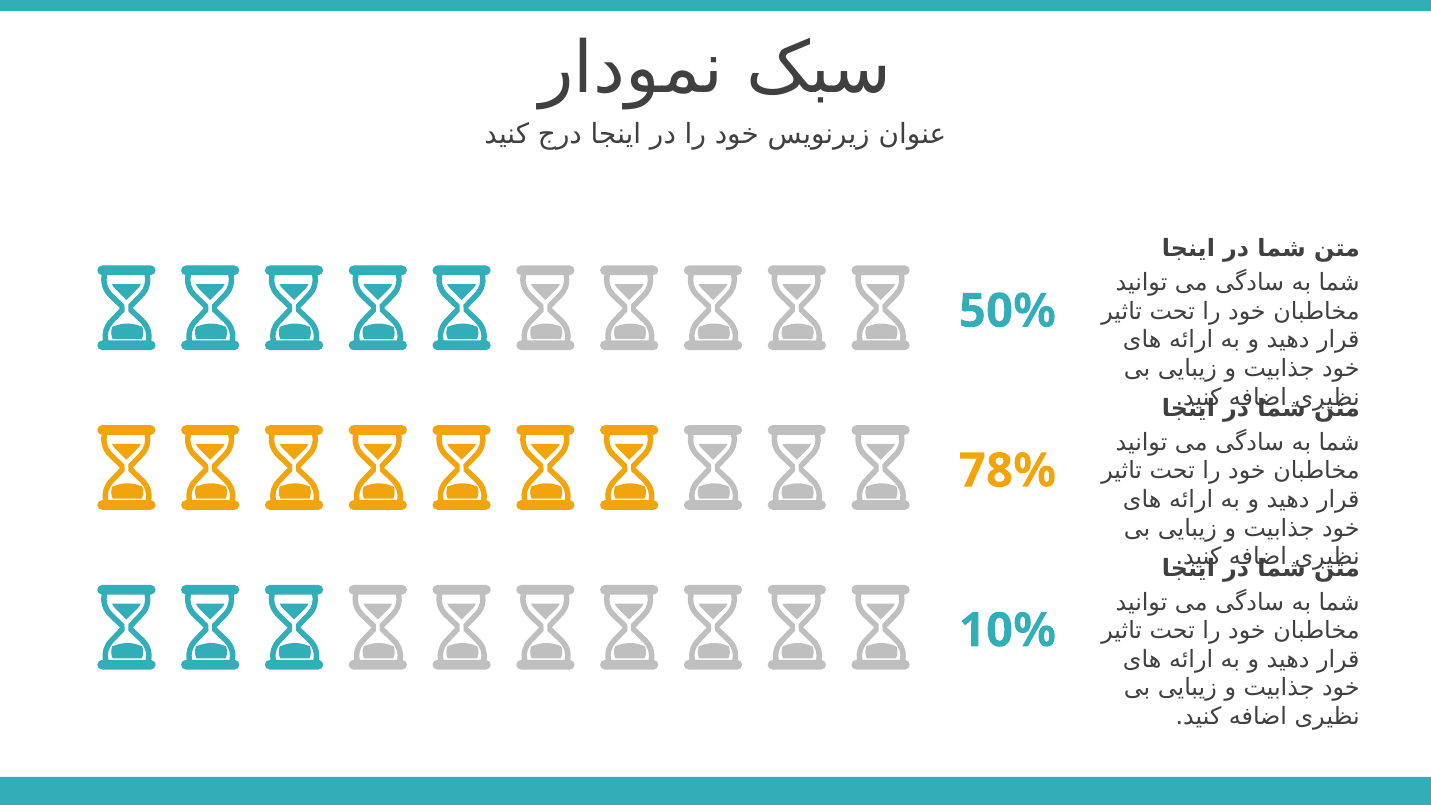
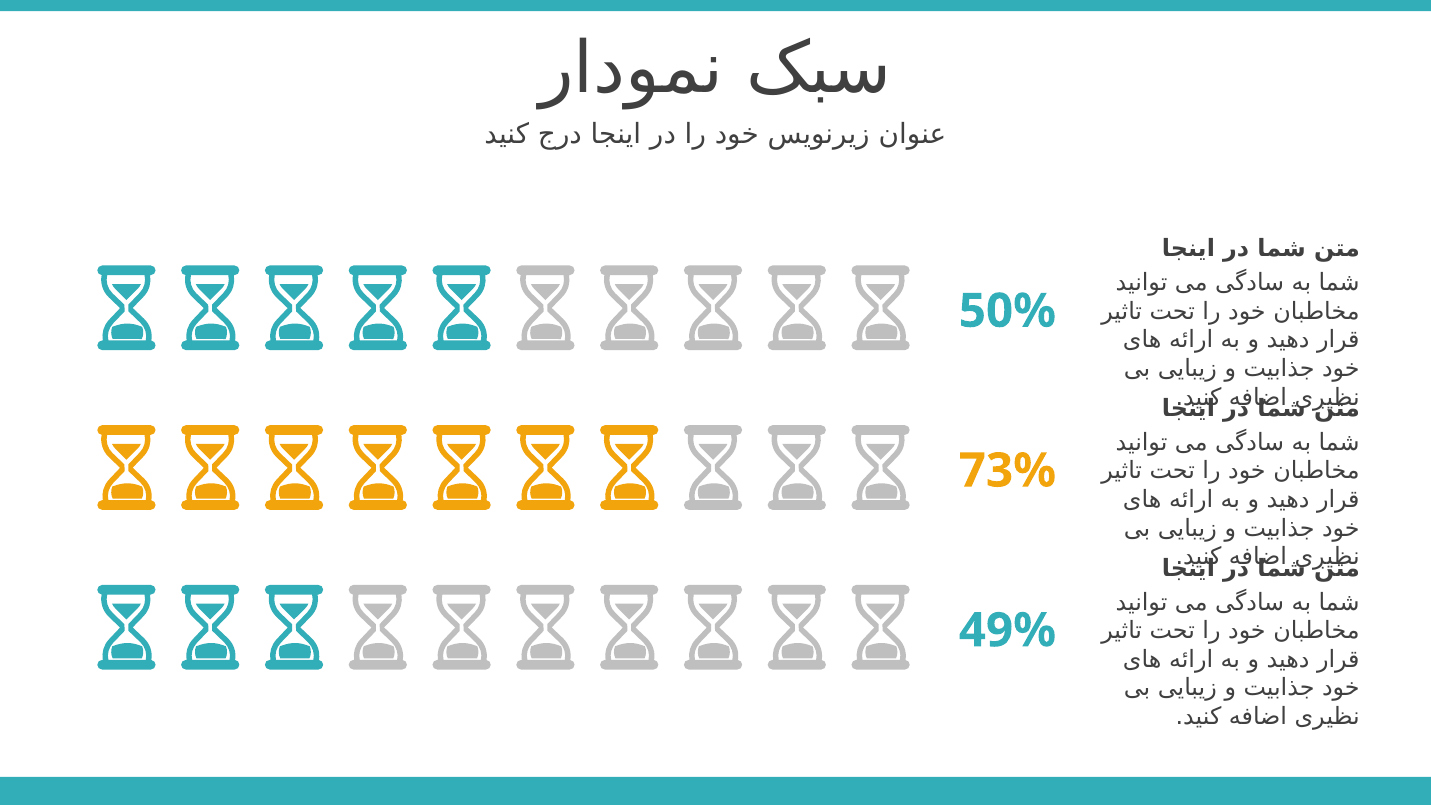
78%: 78% -> 73% (1007, 471)
10%: 10% -> 49% (1007, 631)
